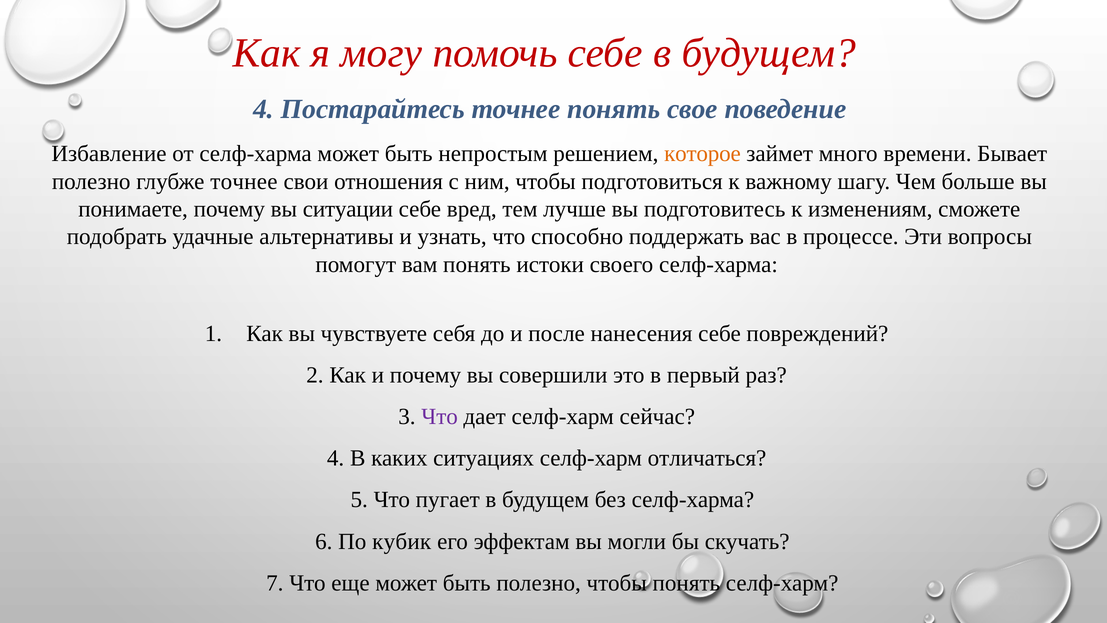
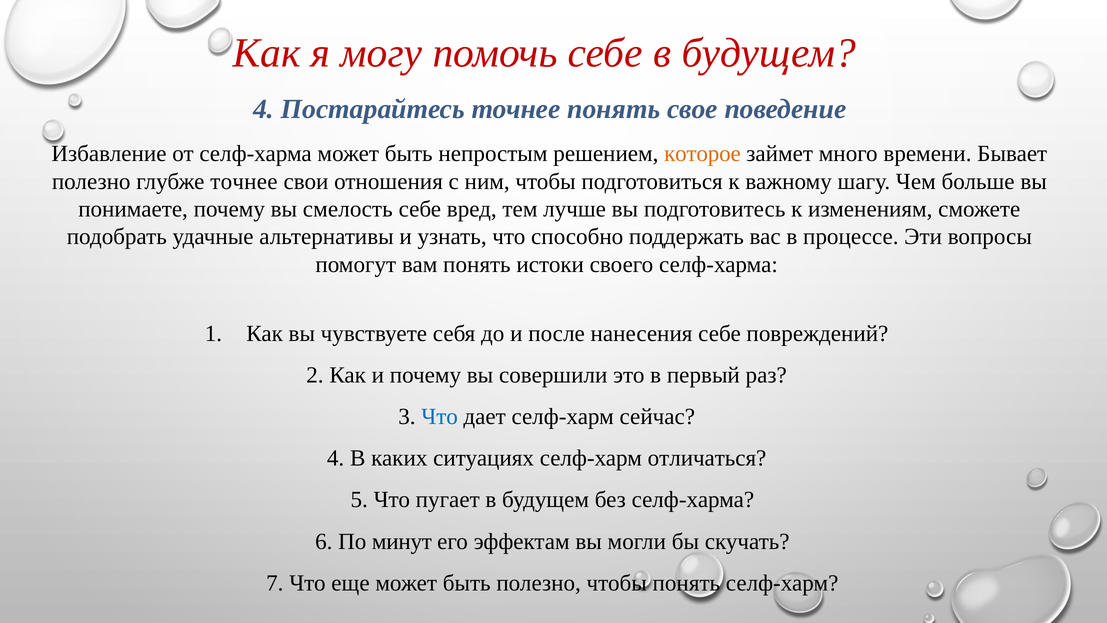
ситуации: ситуации -> смелость (348, 209)
Что colour: purple -> blue (440, 417)
кубик: кубик -> минут (402, 541)
